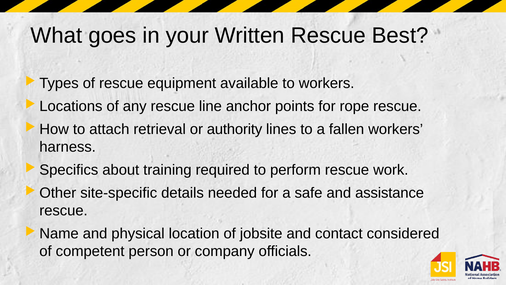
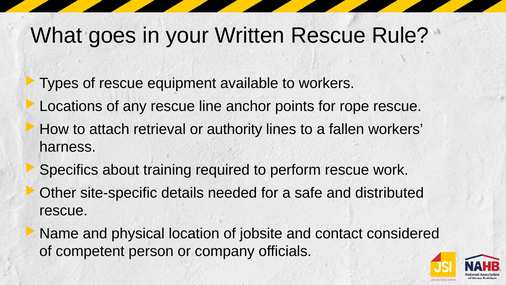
Best: Best -> Rule (400, 36)
assistance: assistance -> distributed (390, 193)
